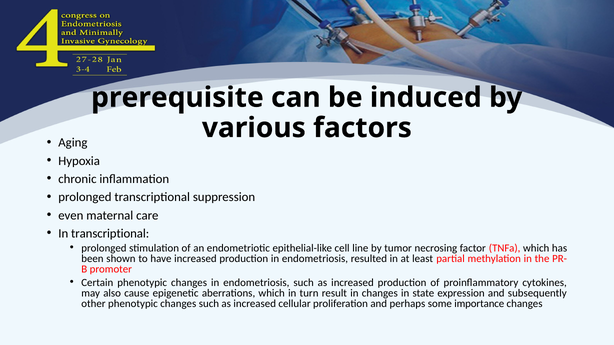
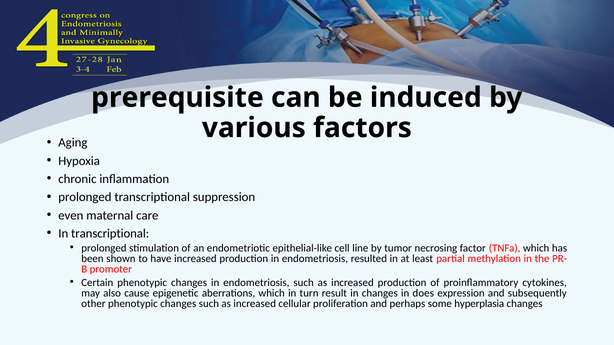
state: state -> does (423, 293)
importance: importance -> hyperplasia (479, 304)
